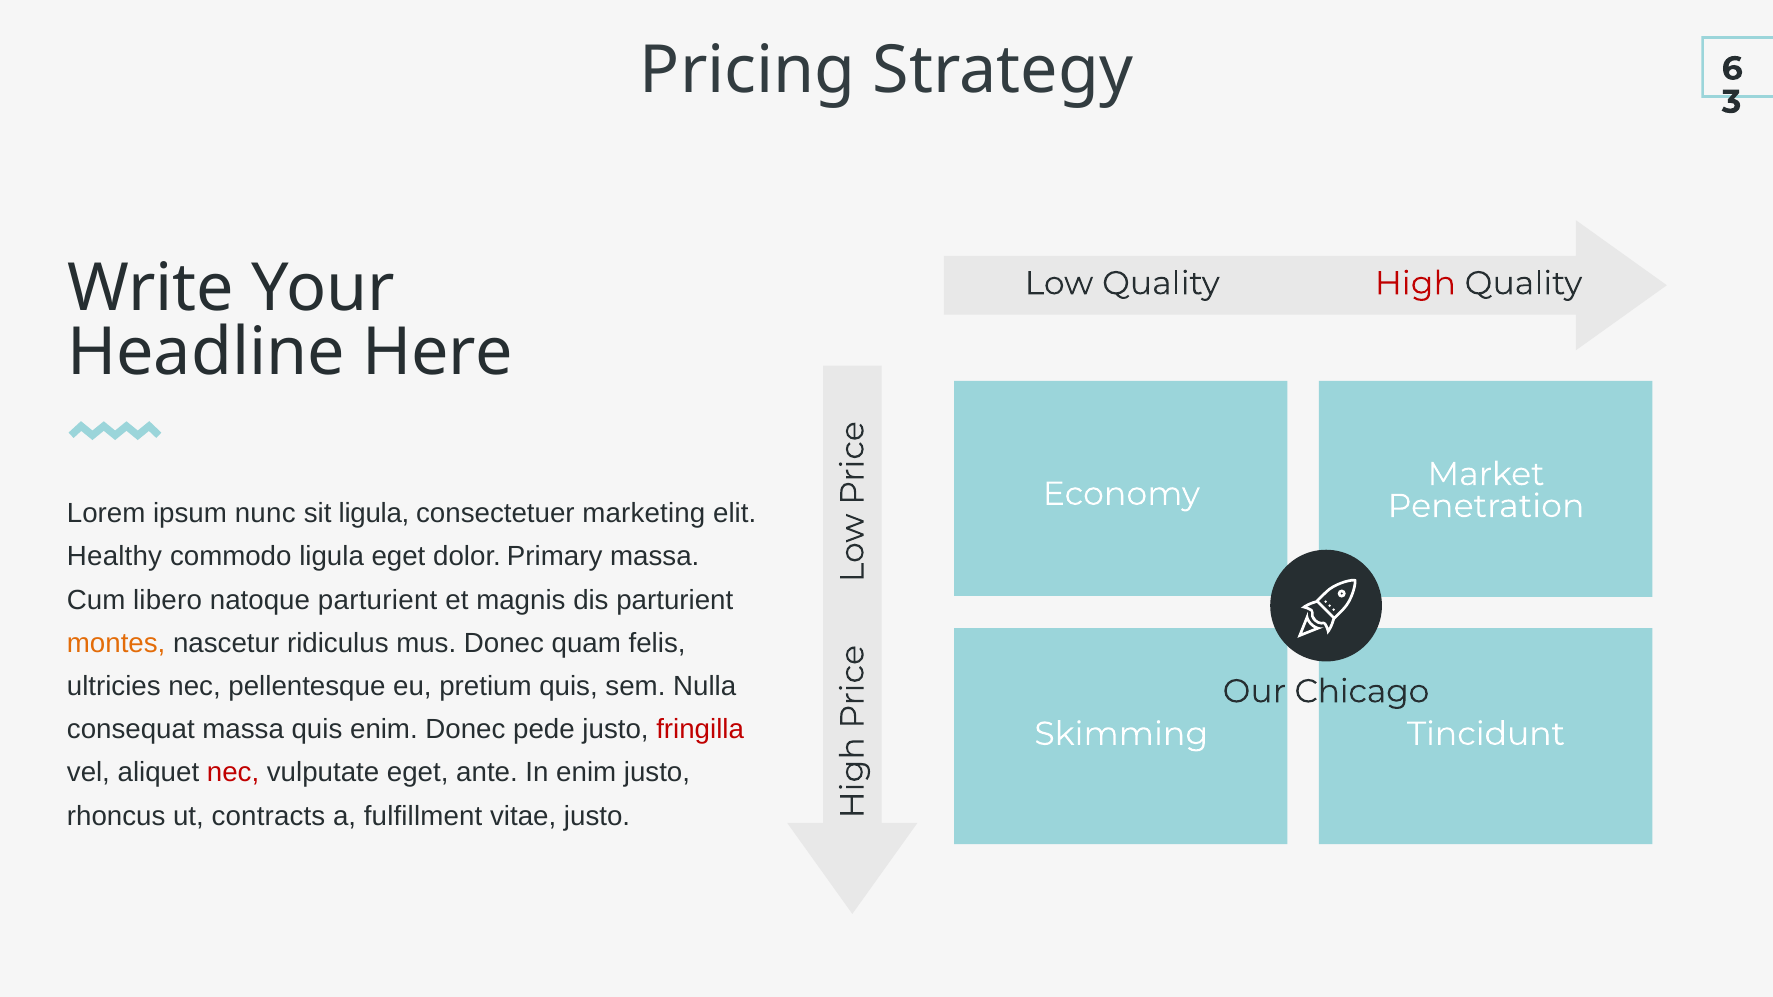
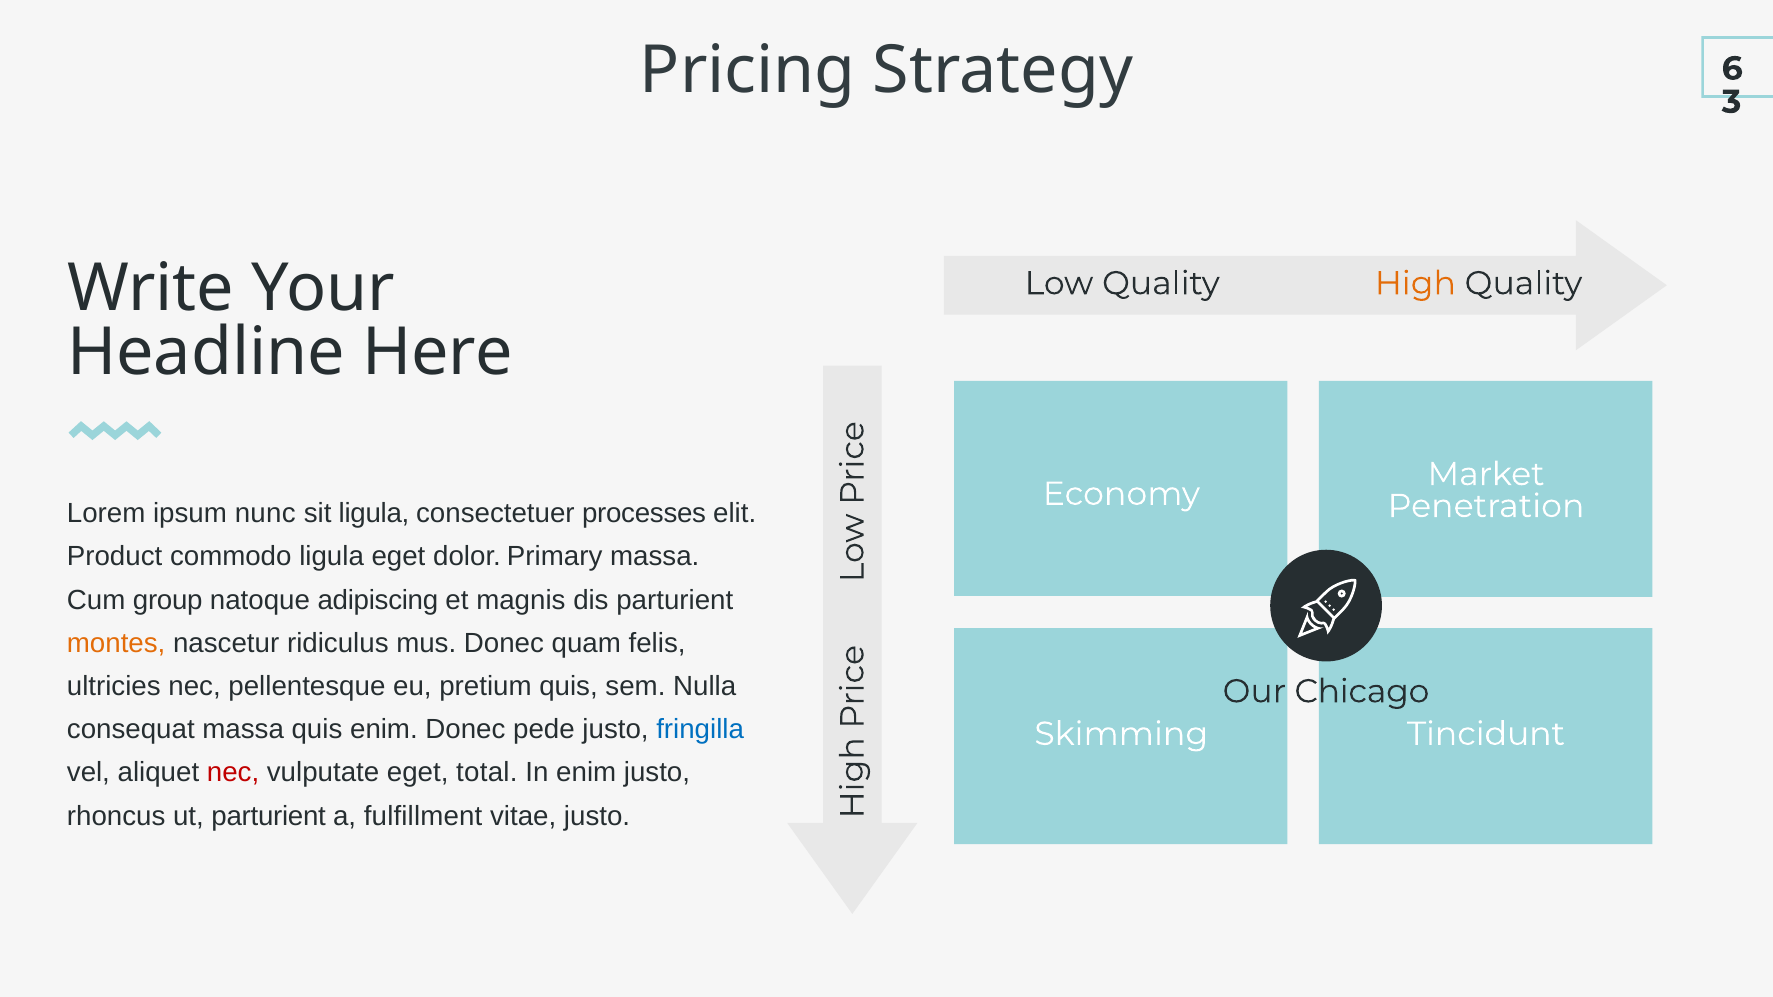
High colour: red -> orange (1415, 283)
marketing: marketing -> processes (644, 514)
Healthy: Healthy -> Product (115, 557)
libero: libero -> group (168, 600)
natoque parturient: parturient -> adipiscing (378, 600)
fringilla colour: red -> blue (700, 730)
ante: ante -> total (487, 773)
ut contracts: contracts -> parturient (269, 816)
